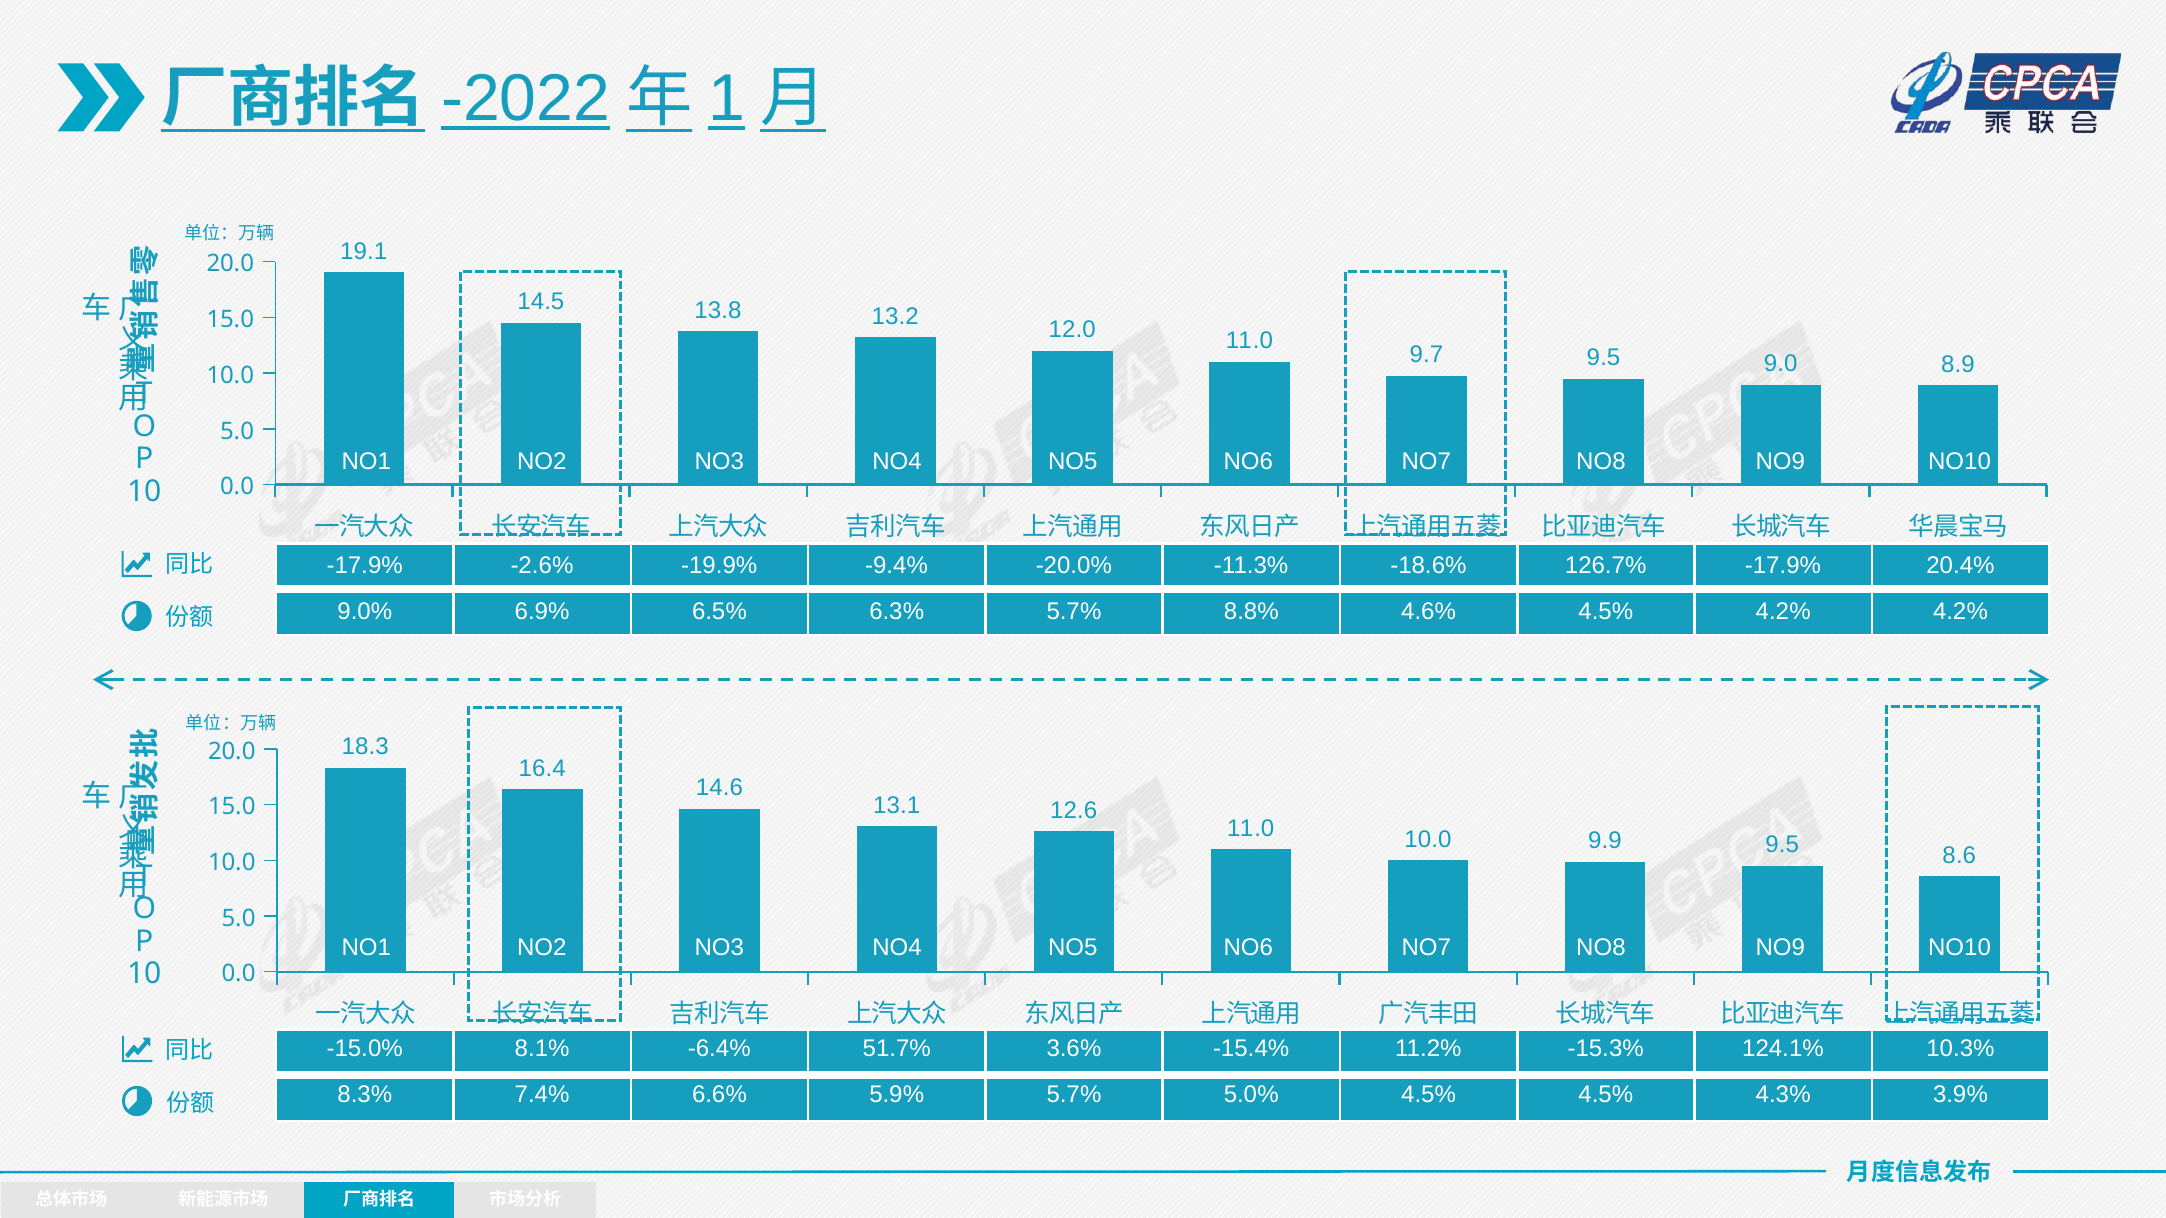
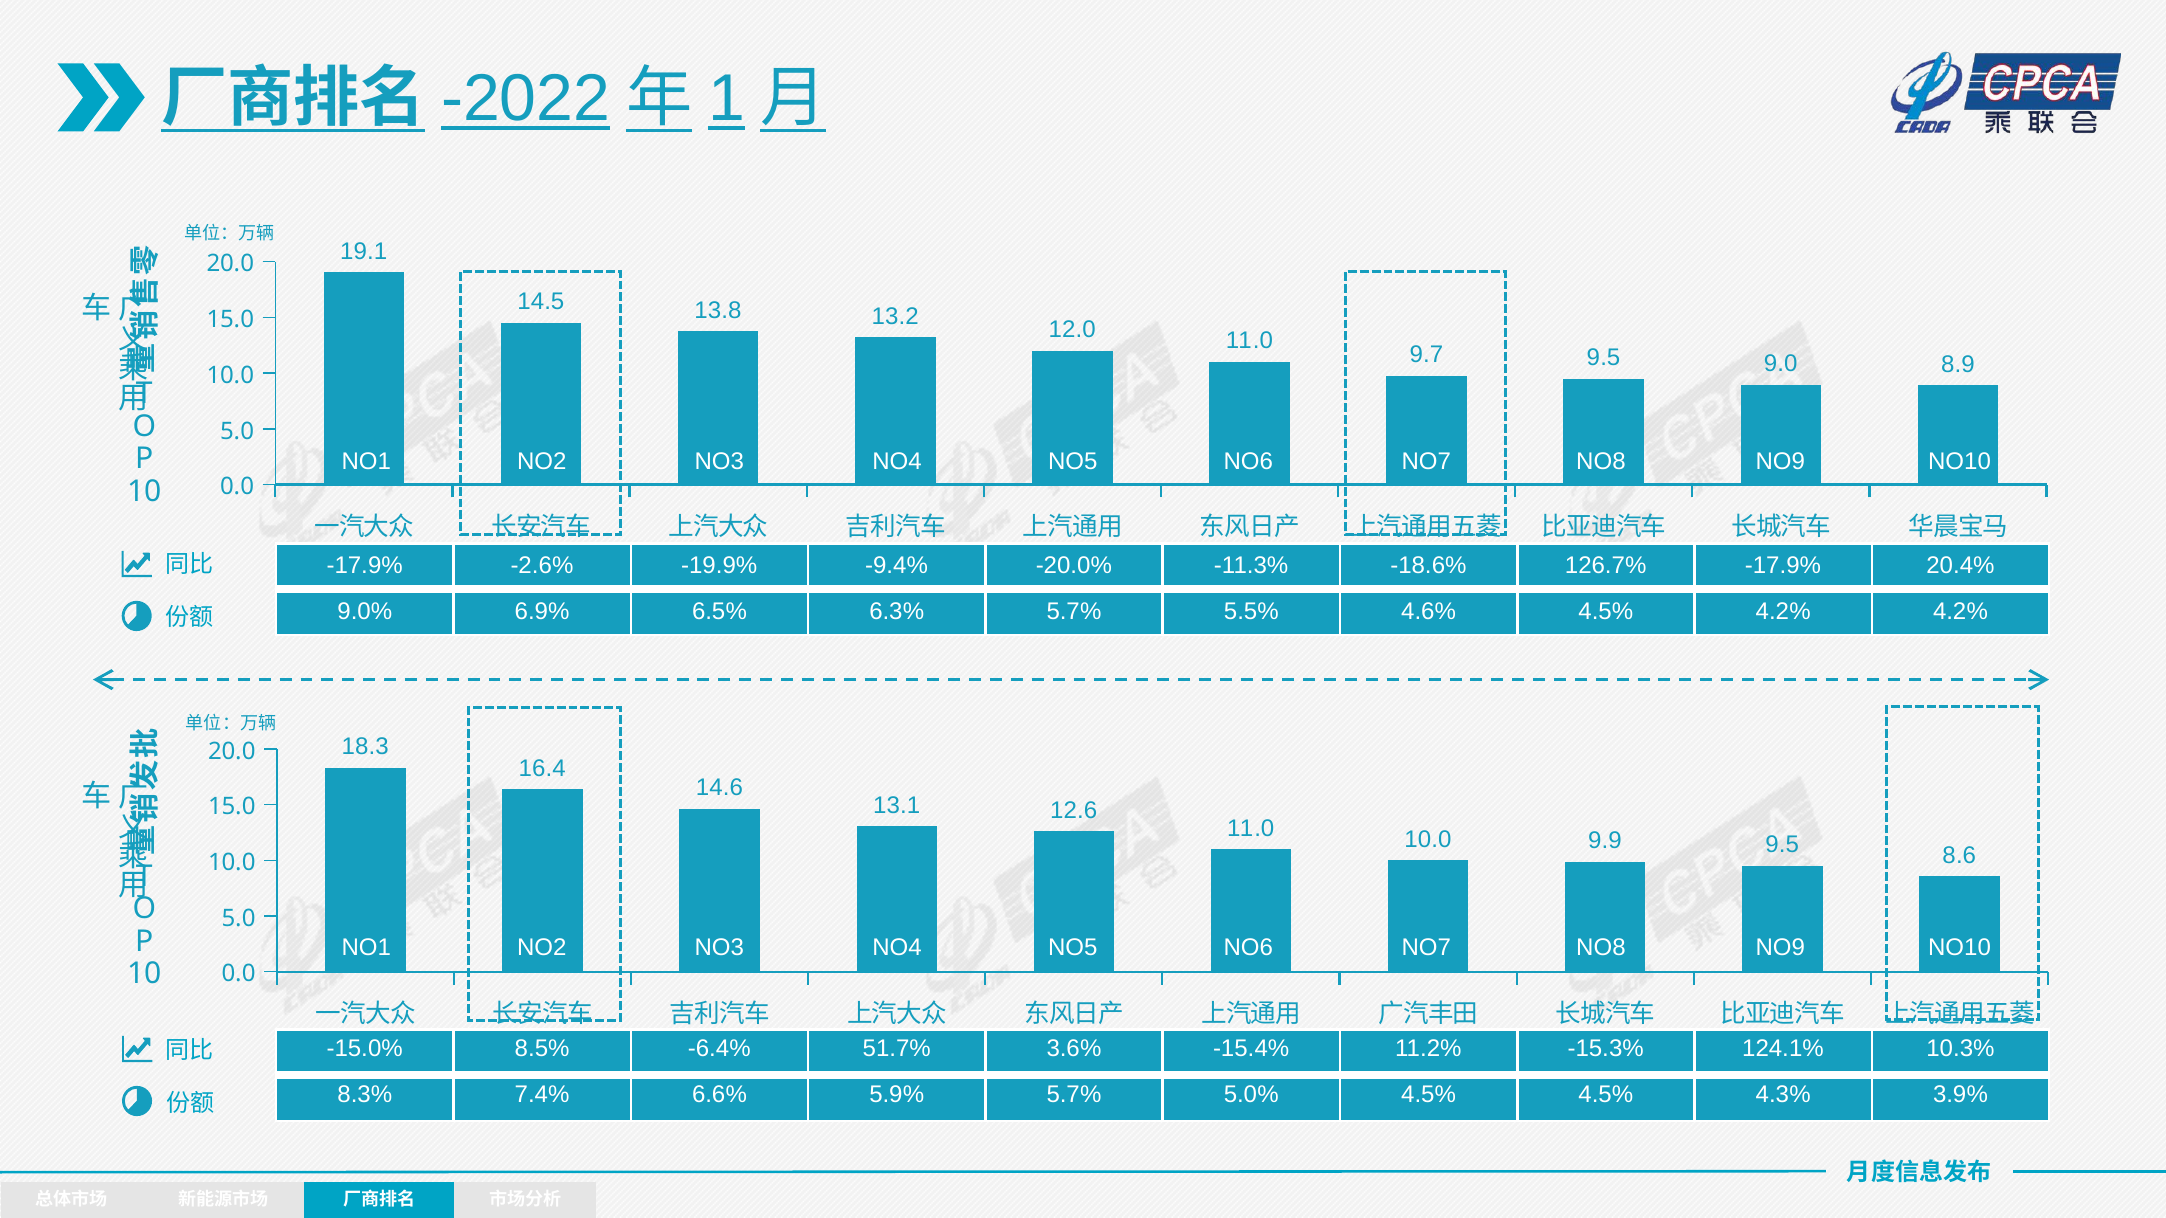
8.8%: 8.8% -> 5.5% (1251, 611)
8.1%: 8.1% -> 8.5% (542, 1049)
